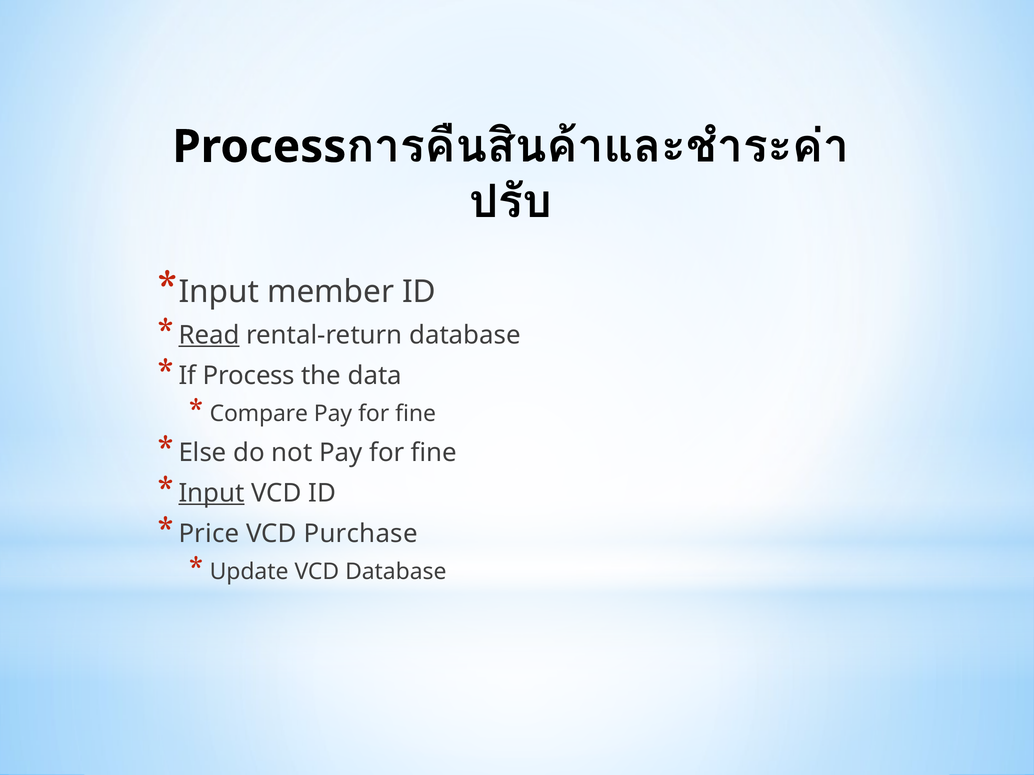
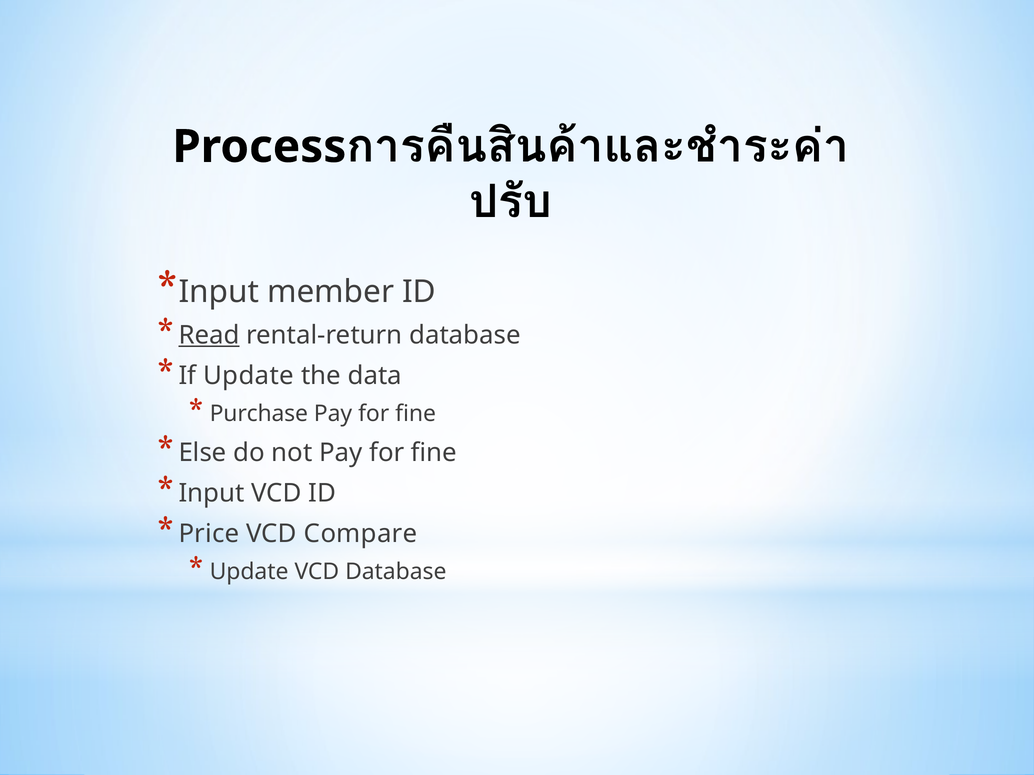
If Process: Process -> Update (249, 376)
Compare: Compare -> Purchase (259, 414)
Input underline: present -> none (212, 493)
Purchase: Purchase -> Compare (361, 534)
